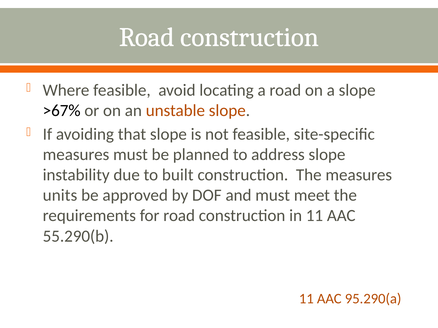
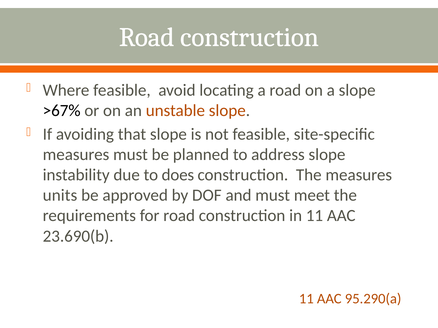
built: built -> does (178, 175)
55.290(b: 55.290(b -> 23.690(b (78, 236)
